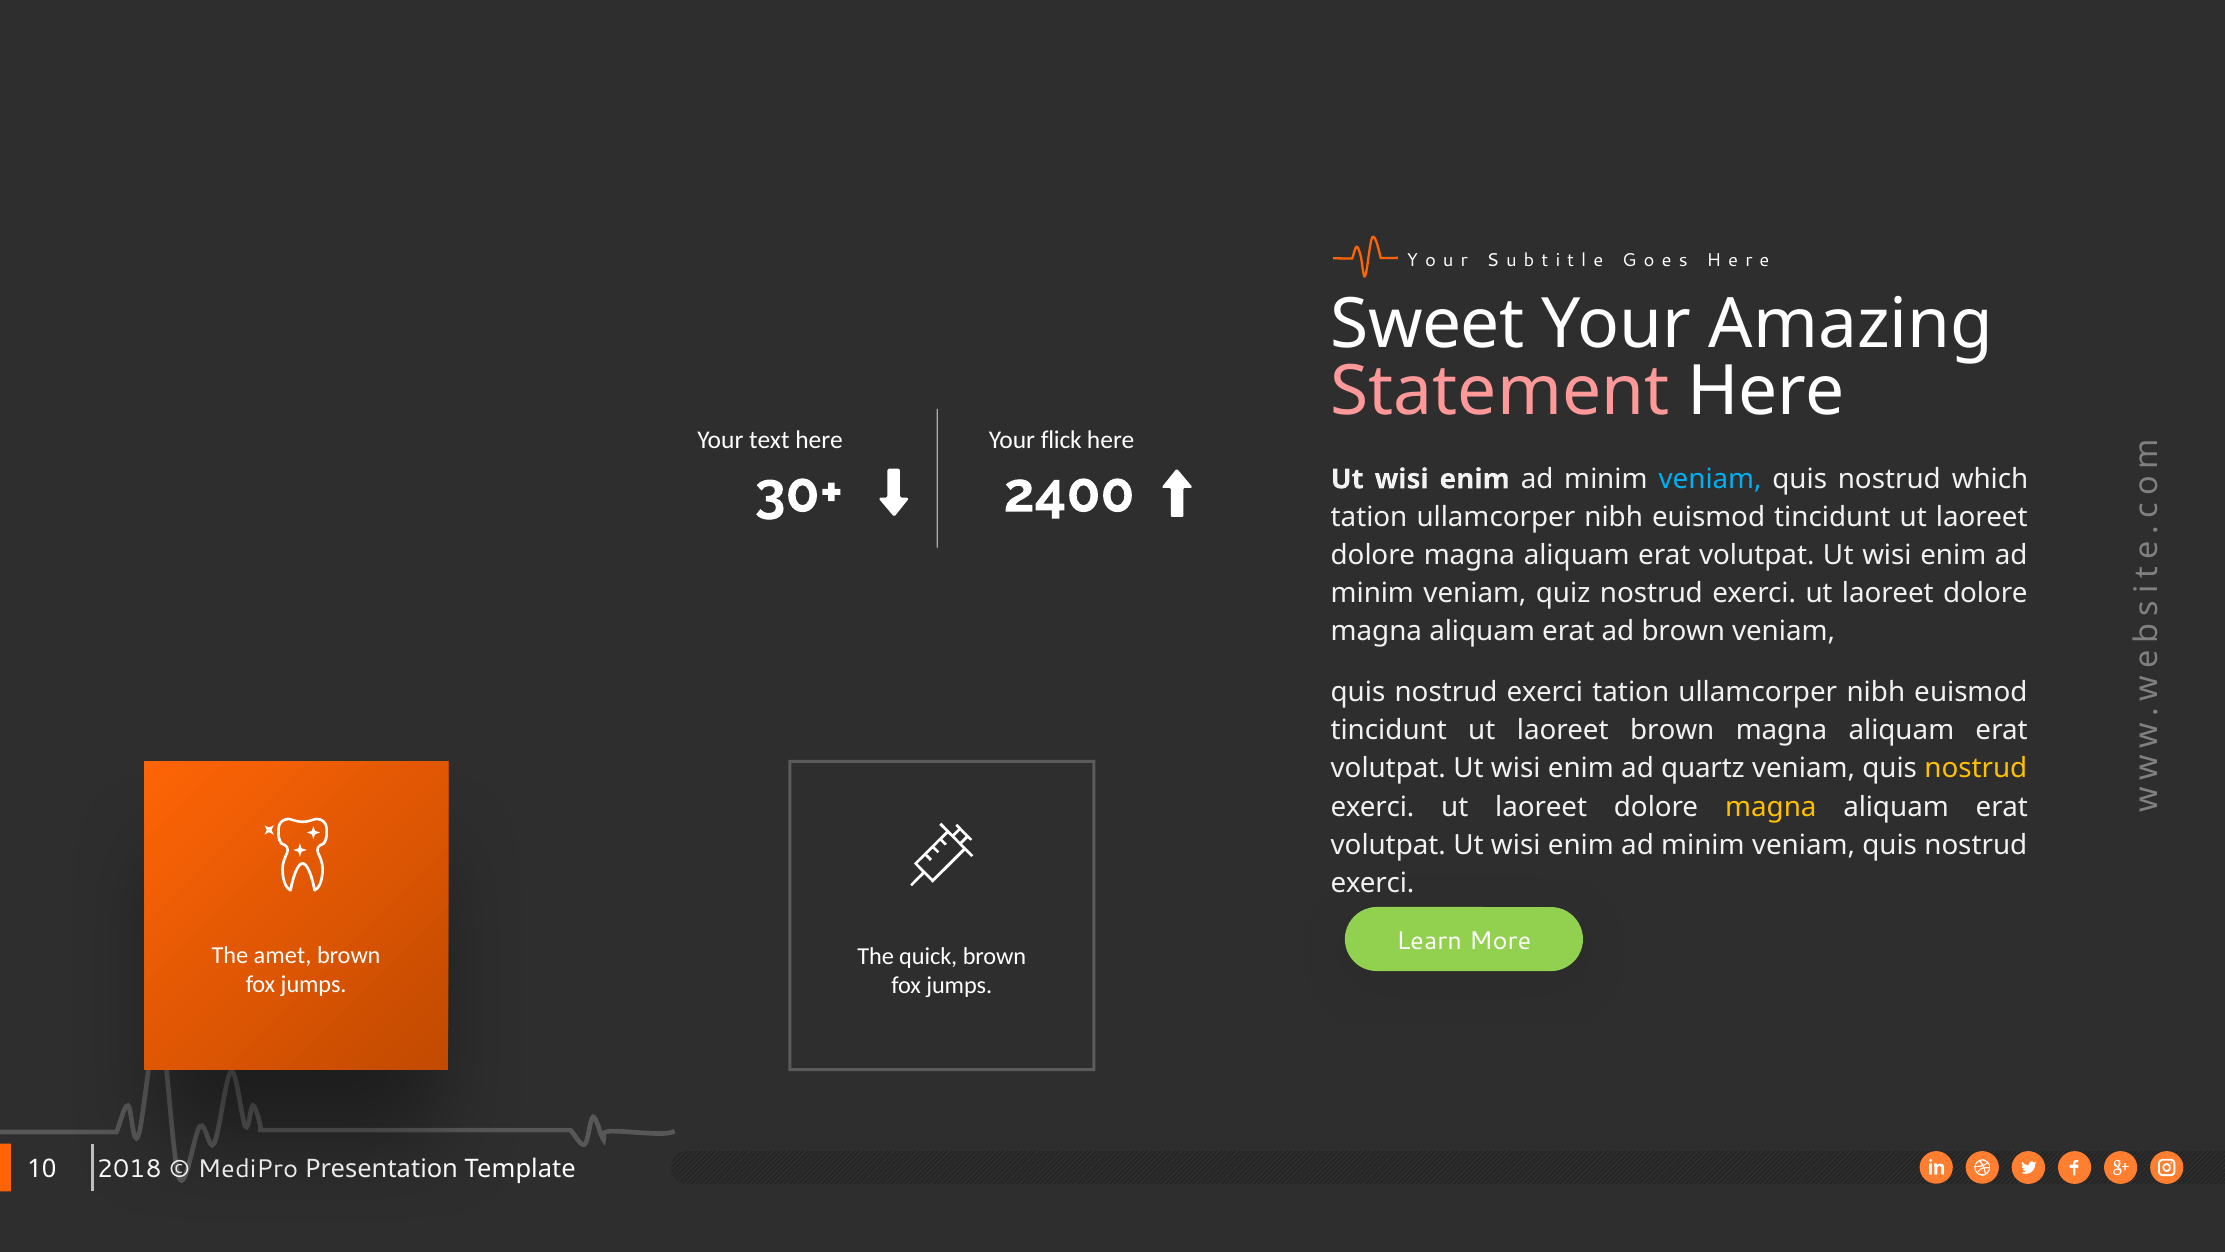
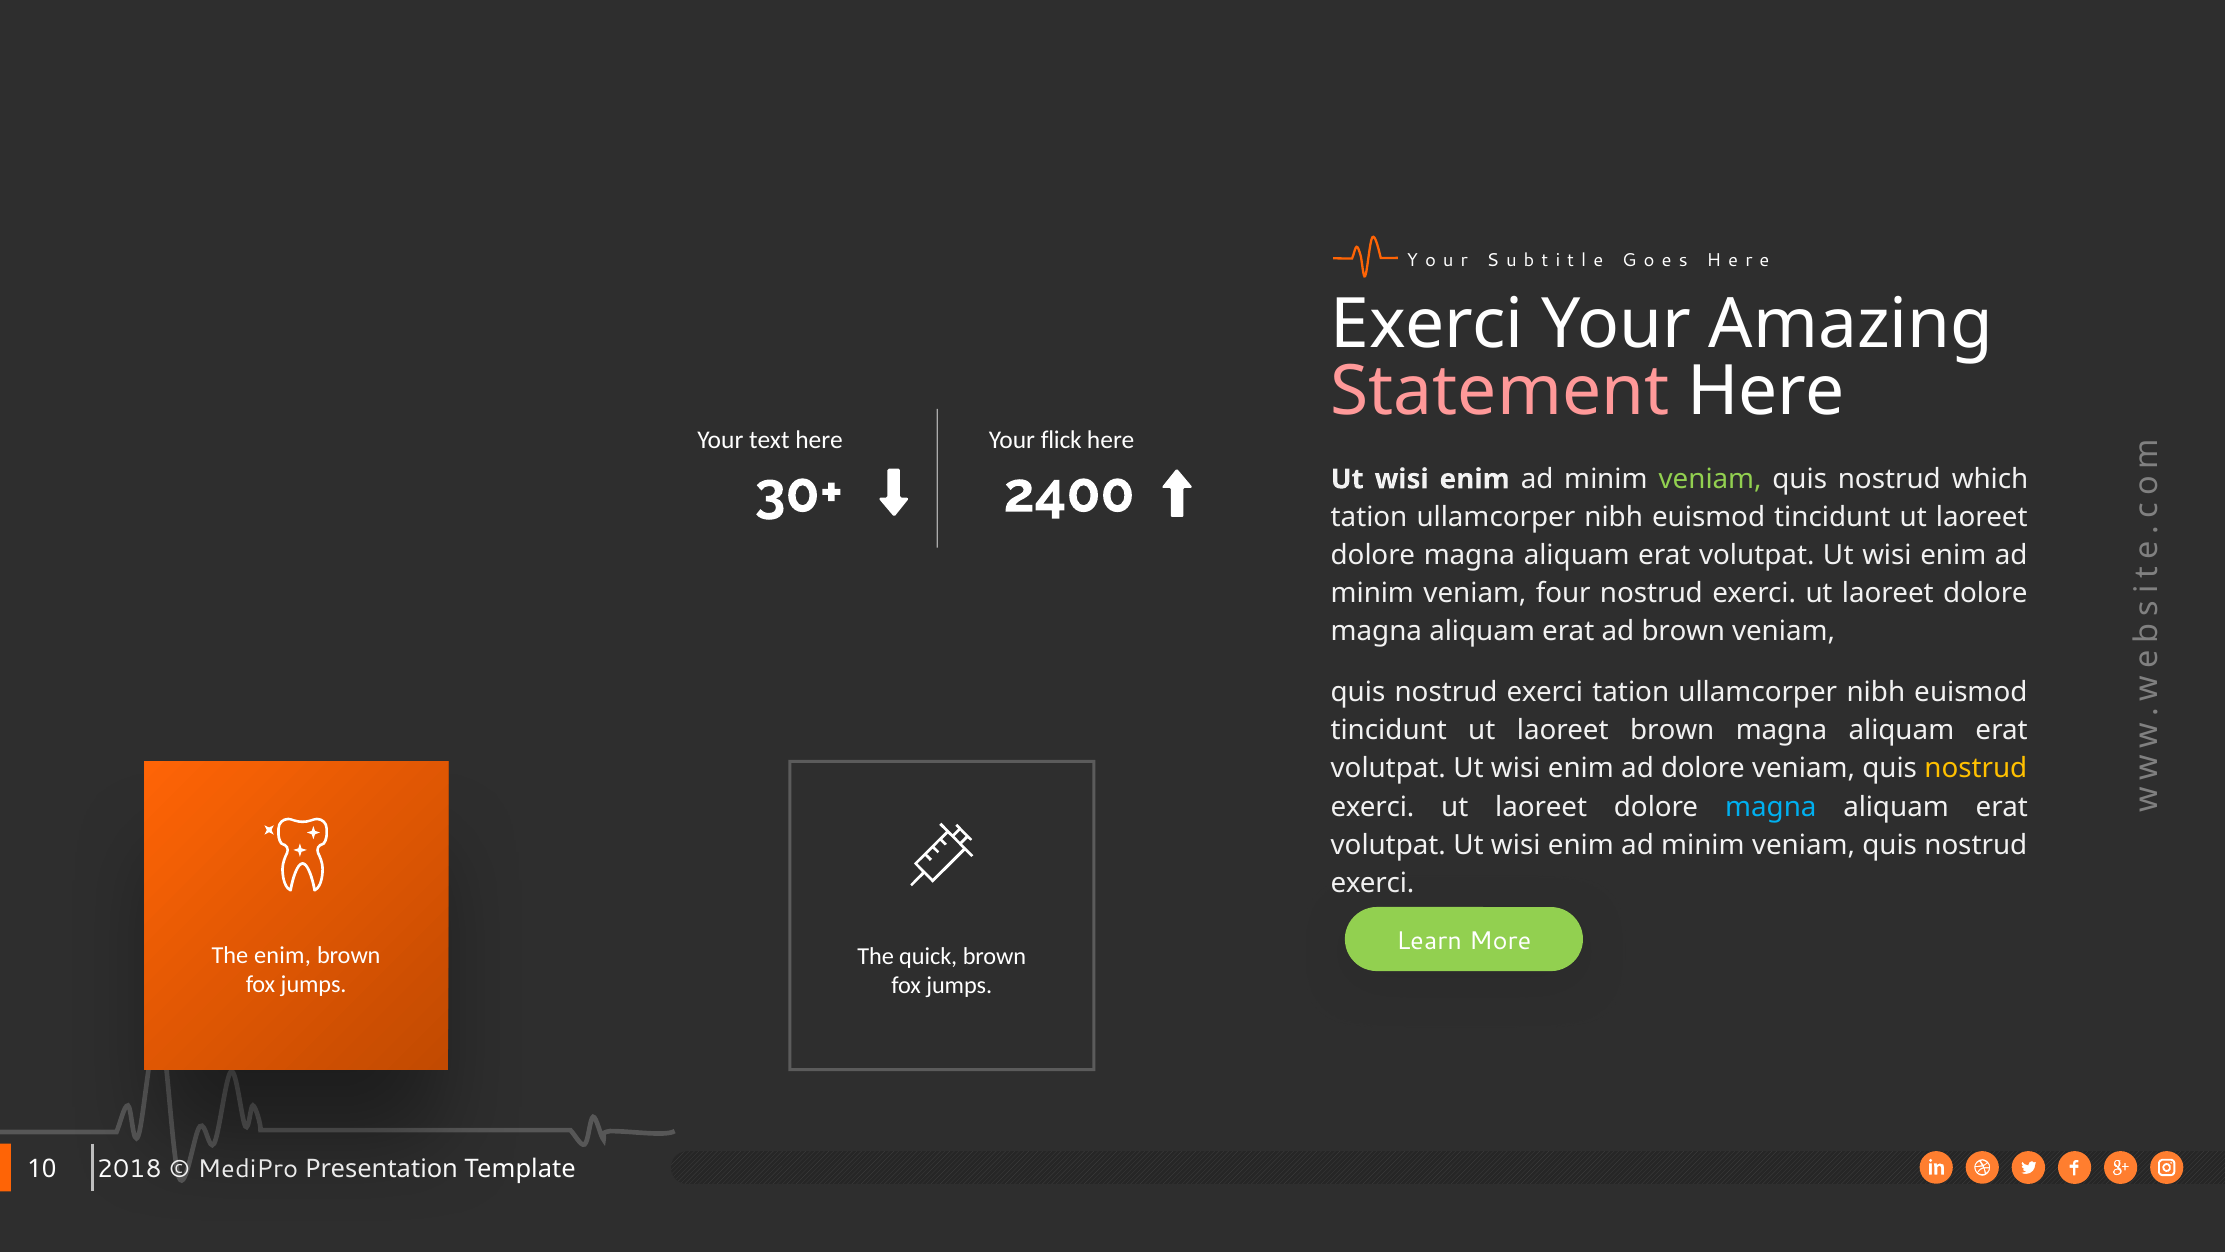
Sweet: Sweet -> Exerci (1427, 325)
veniam colour: light blue -> light green (1710, 479)
quiz: quiz -> four (1563, 593)
ad quartz: quartz -> dolore (1703, 768)
magna colour: yellow -> light blue (1771, 807)
The amet: amet -> enim (283, 955)
